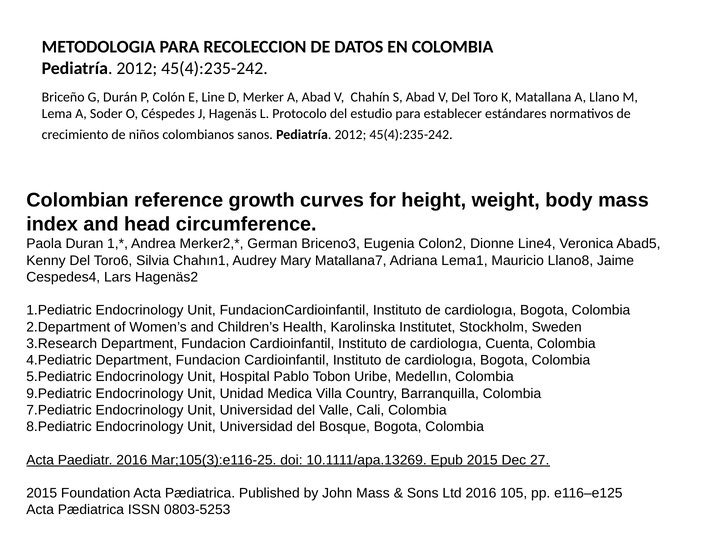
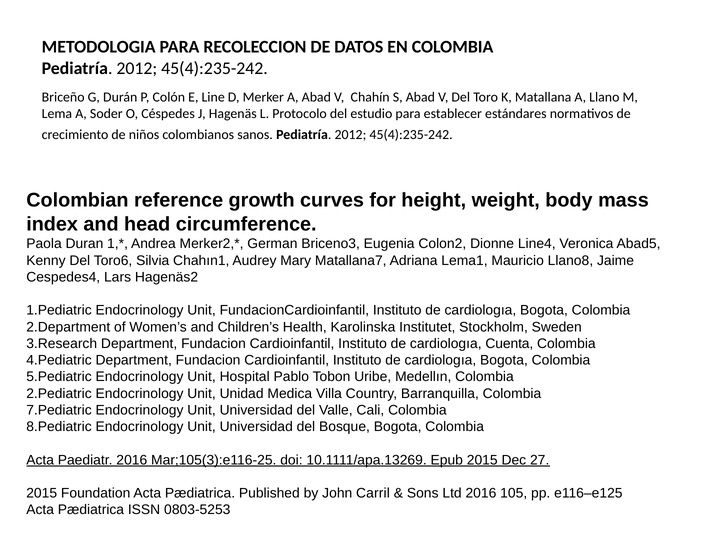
9.Pediatric: 9.Pediatric -> 2.Pediatric (59, 393)
John Mass: Mass -> Carril (373, 493)
